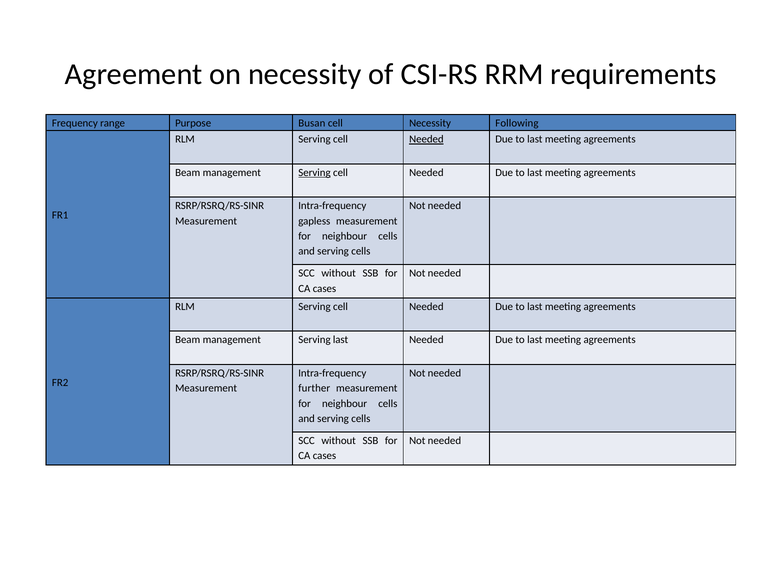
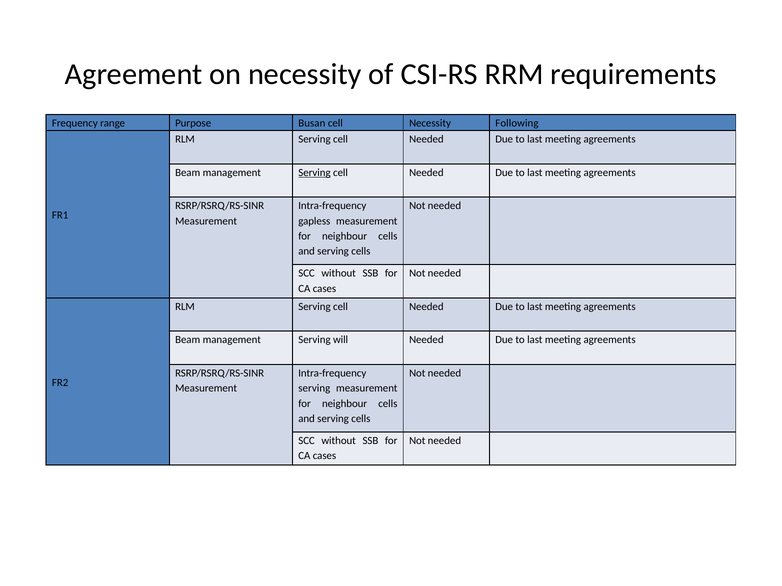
Needed underline: present -> none (426, 139)
Serving last: last -> will (341, 340)
further: further -> serving (314, 389)
